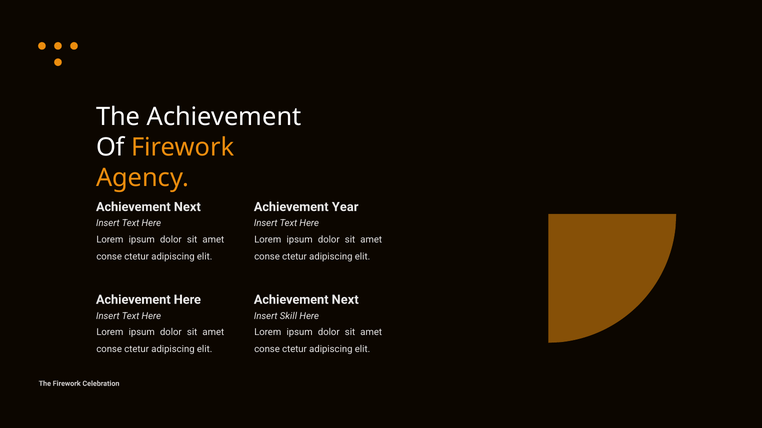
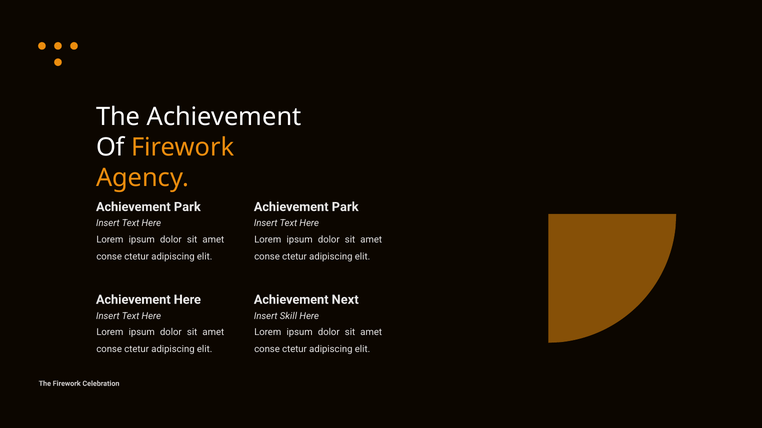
Next: Next -> Park (187, 207)
Year: Year -> Park (345, 207)
